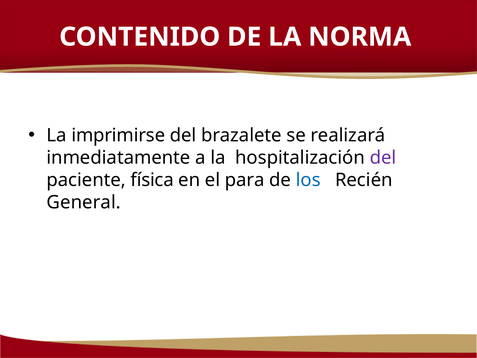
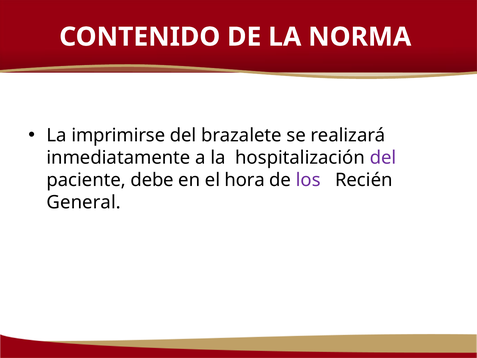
física: física -> debe (152, 180)
para: para -> hora (245, 180)
los colour: blue -> purple (308, 180)
